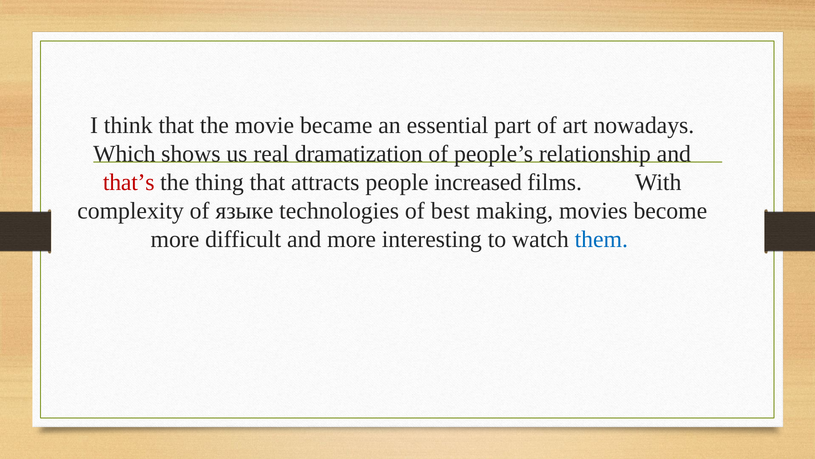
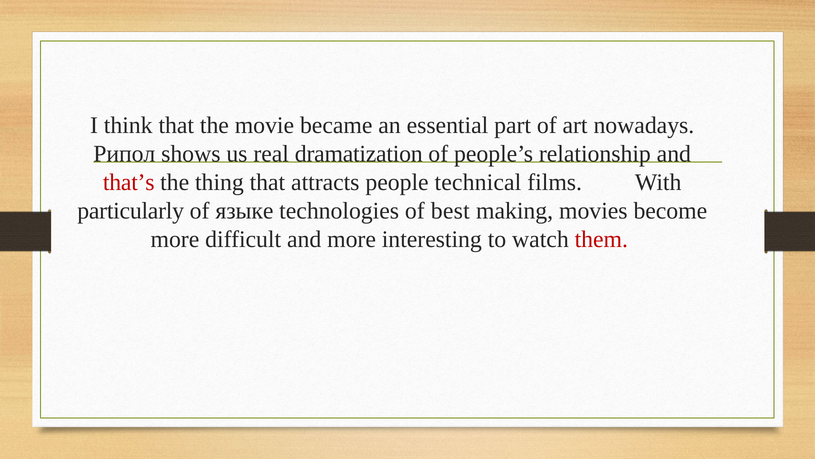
Which: Which -> Рипол (124, 154)
increased: increased -> technical (478, 182)
complexity: complexity -> particularly (131, 211)
them colour: blue -> red (601, 239)
